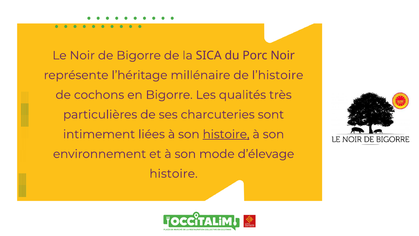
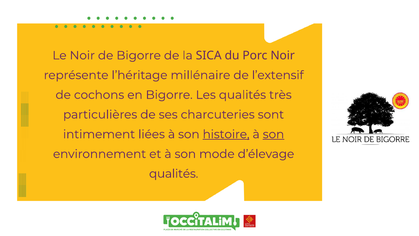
l’histoire: l’histoire -> l’extensif (278, 75)
son underline: none -> present (273, 134)
histoire: histoire -> qualités (174, 173)
